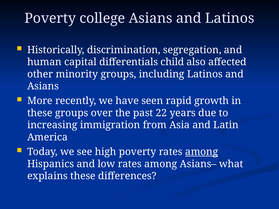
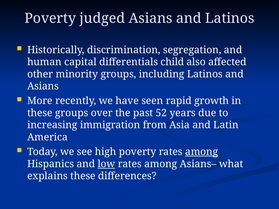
college: college -> judged (102, 18)
22: 22 -> 52 (161, 113)
low underline: none -> present (106, 164)
